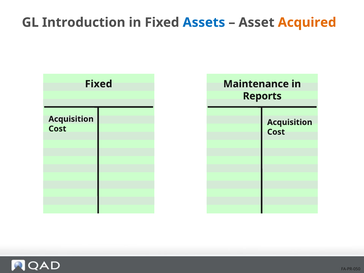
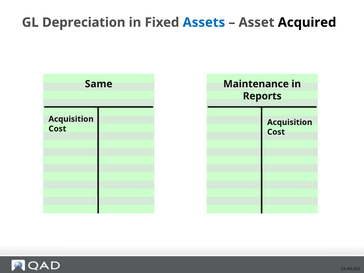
Introduction: Introduction -> Depreciation (84, 22)
Acquired colour: orange -> black (307, 22)
Fixed: Fixed -> Same (99, 84)
